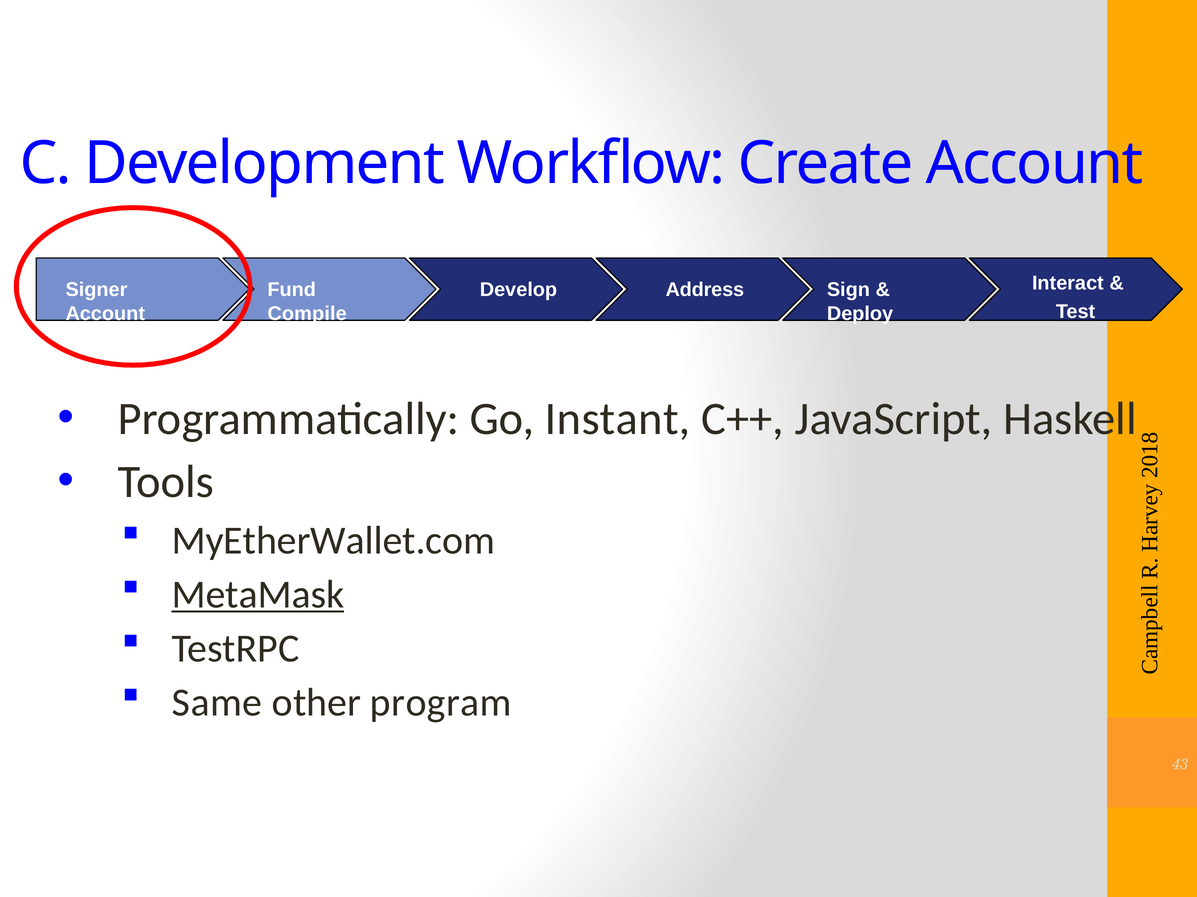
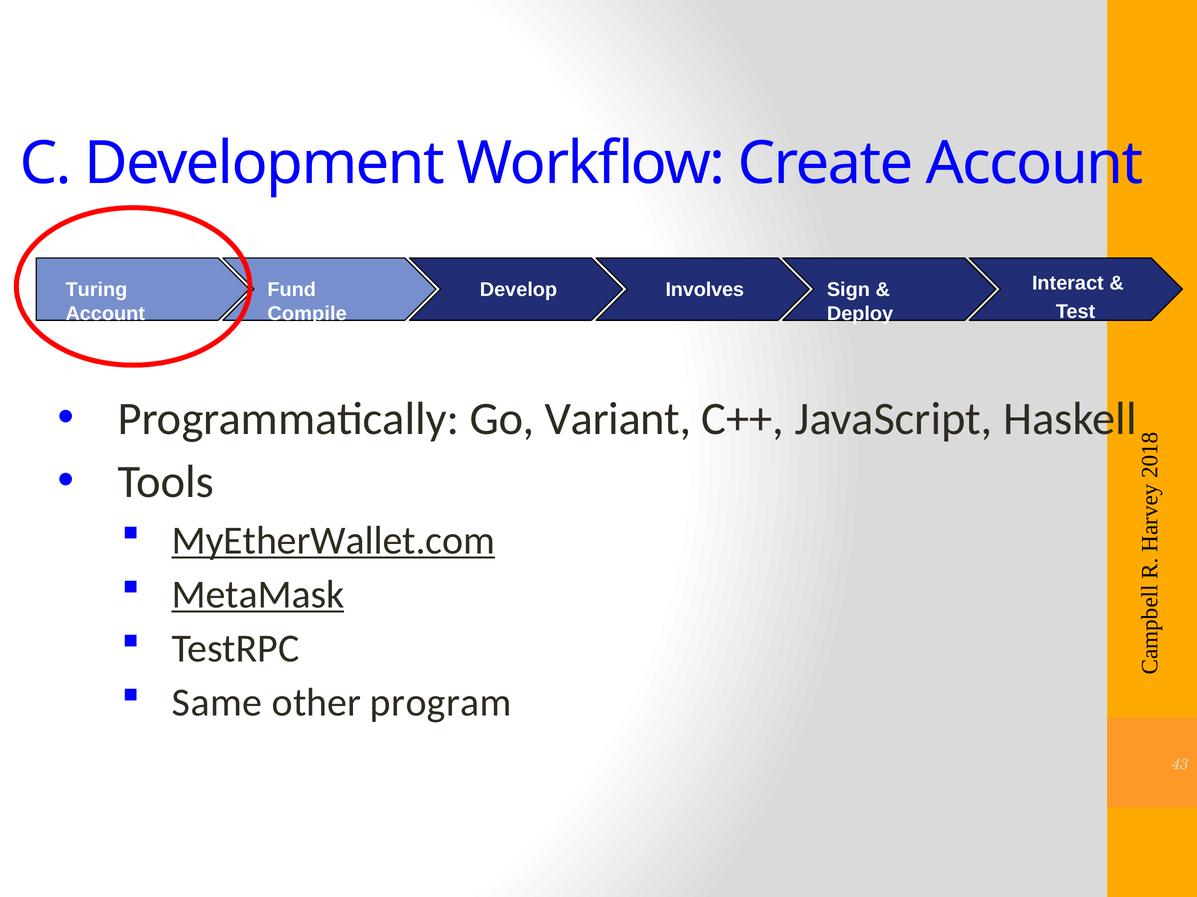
Signer: Signer -> Turing (96, 290)
Address: Address -> Involves (705, 290)
Instant: Instant -> Variant (618, 419)
MyEtherWallet.com underline: none -> present (333, 541)
